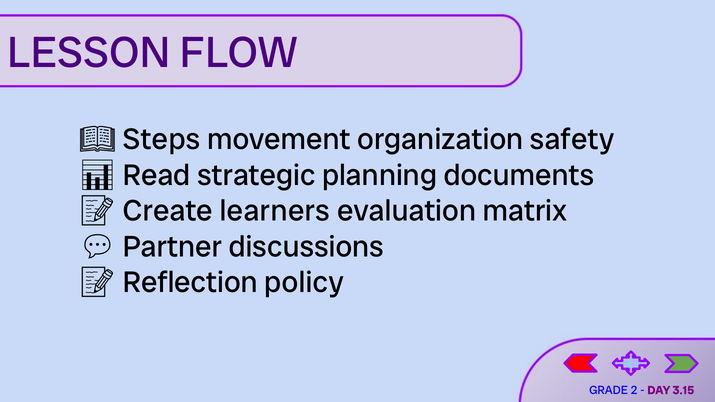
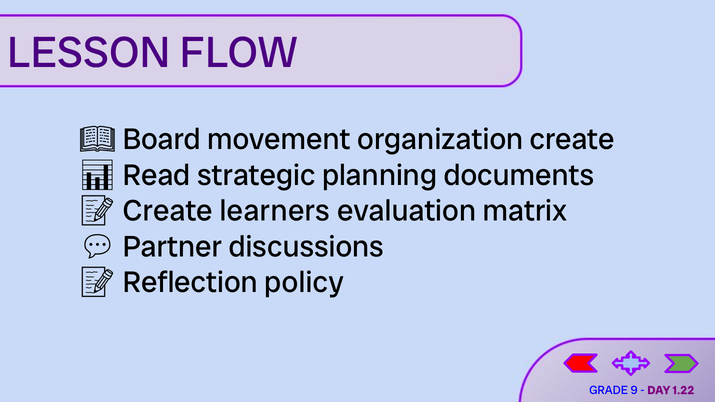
Steps: Steps -> Board (162, 140)
organization safety: safety -> create (572, 140)
2: 2 -> 9 (634, 390)
3.15: 3.15 -> 1.22 (683, 390)
